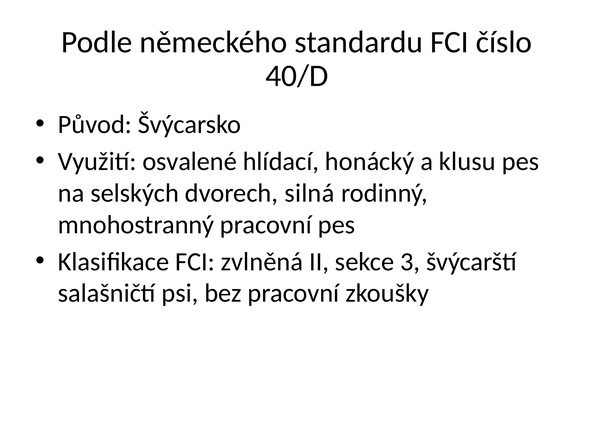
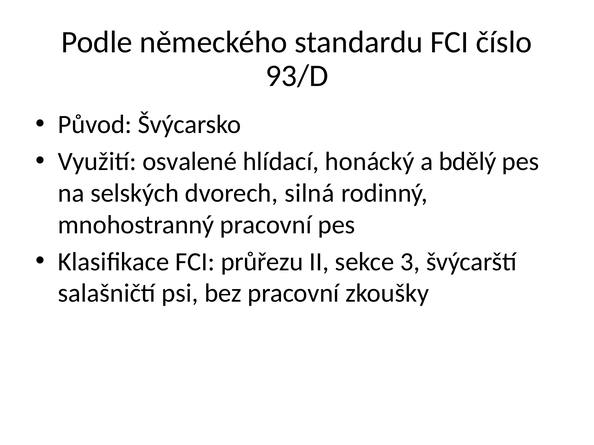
40/D: 40/D -> 93/D (297, 76)
klusu: klusu -> bdělý (468, 162)
zvlněná: zvlněná -> průřezu (262, 262)
